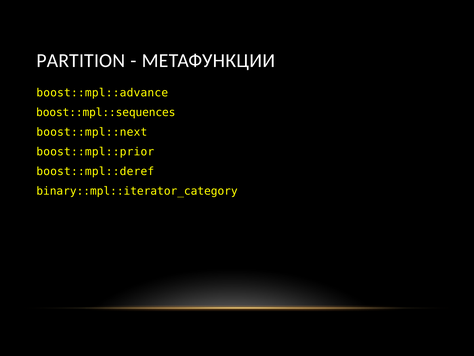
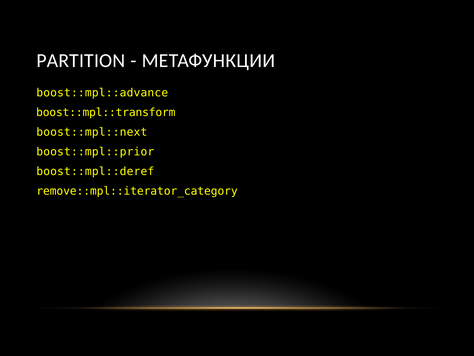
boost::mpl::sequences: boost::mpl::sequences -> boost::mpl::transform (106, 112)
binary::mpl::iterator_category: binary::mpl::iterator_category -> remove::mpl::iterator_category (137, 191)
